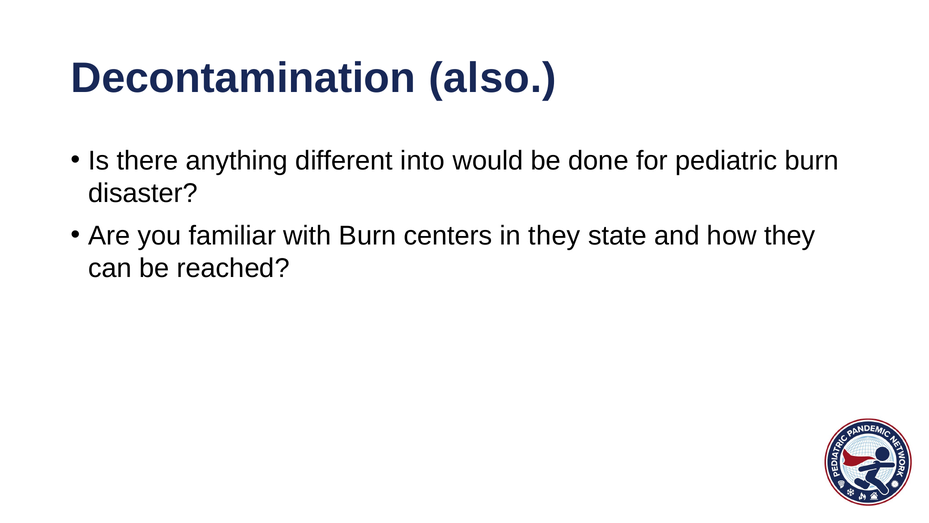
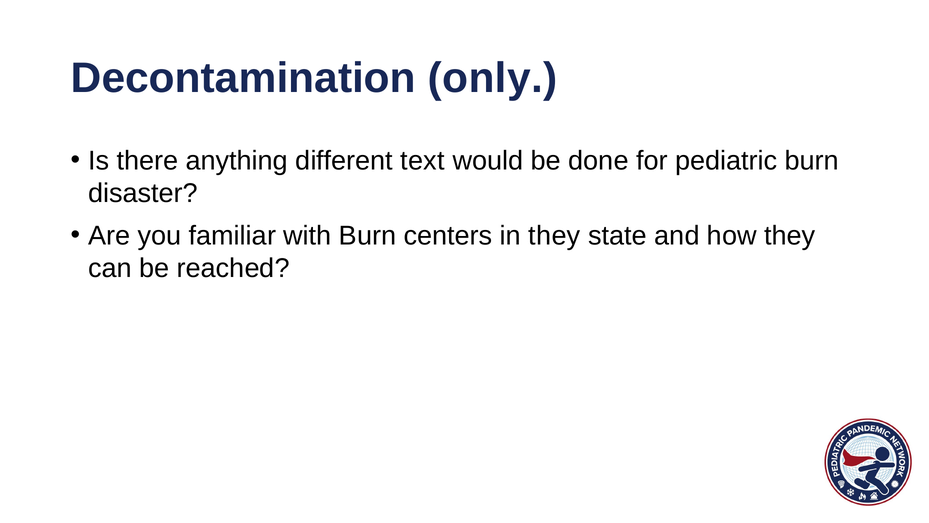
also: also -> only (493, 78)
into: into -> text (423, 161)
